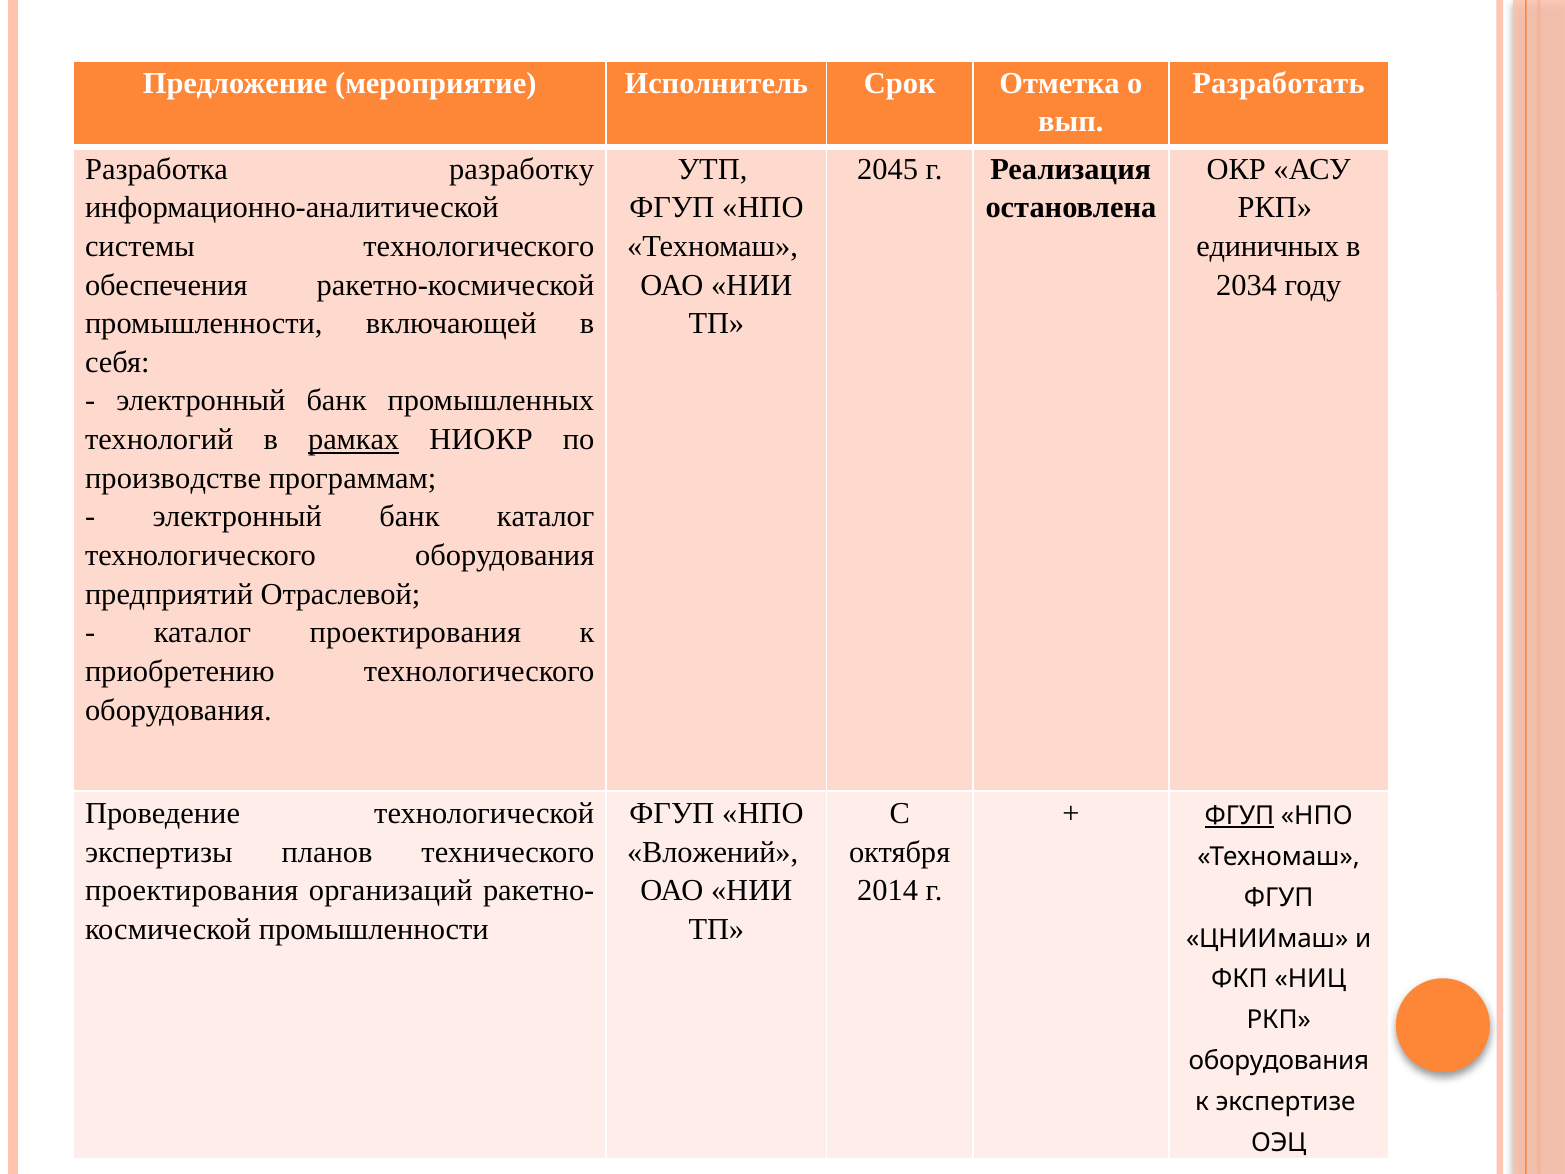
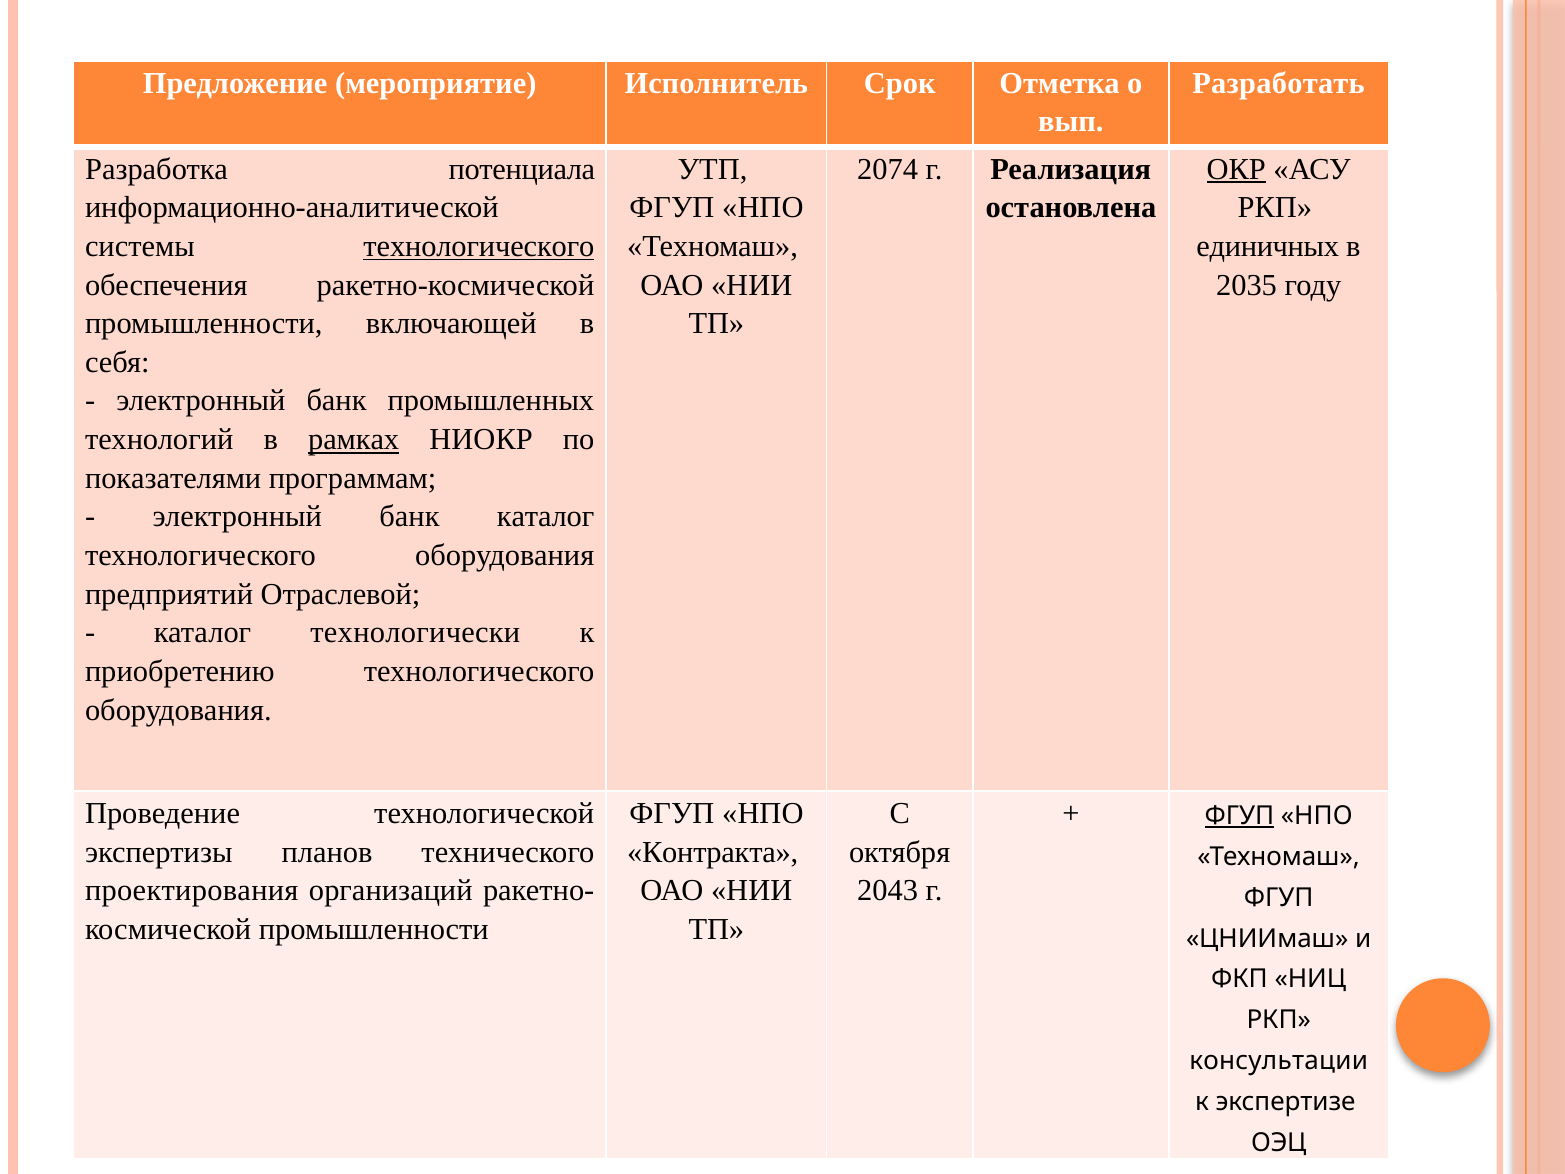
разработку: разработку -> потенциала (522, 169)
2045: 2045 -> 2074 (888, 169)
ОКР underline: none -> present (1236, 169)
технологического underline: none -> present (479, 246)
2034: 2034 -> 2035 (1247, 285)
производстве: производстве -> показателями (173, 478)
каталог проектирования: проектирования -> технологически (415, 633)
Вложений: Вложений -> Контракта (713, 852)
2014: 2014 -> 2043 (888, 891)
оборудования: оборудования -> консультации (1279, 1061)
